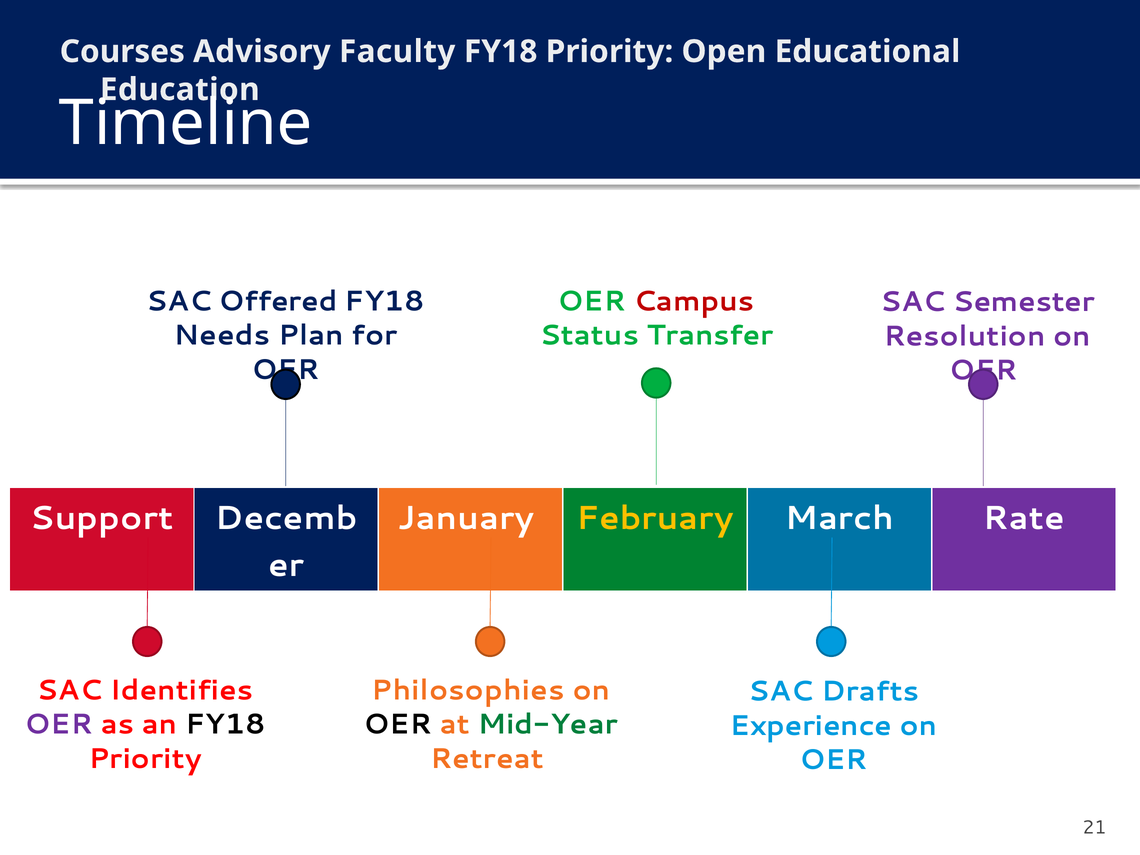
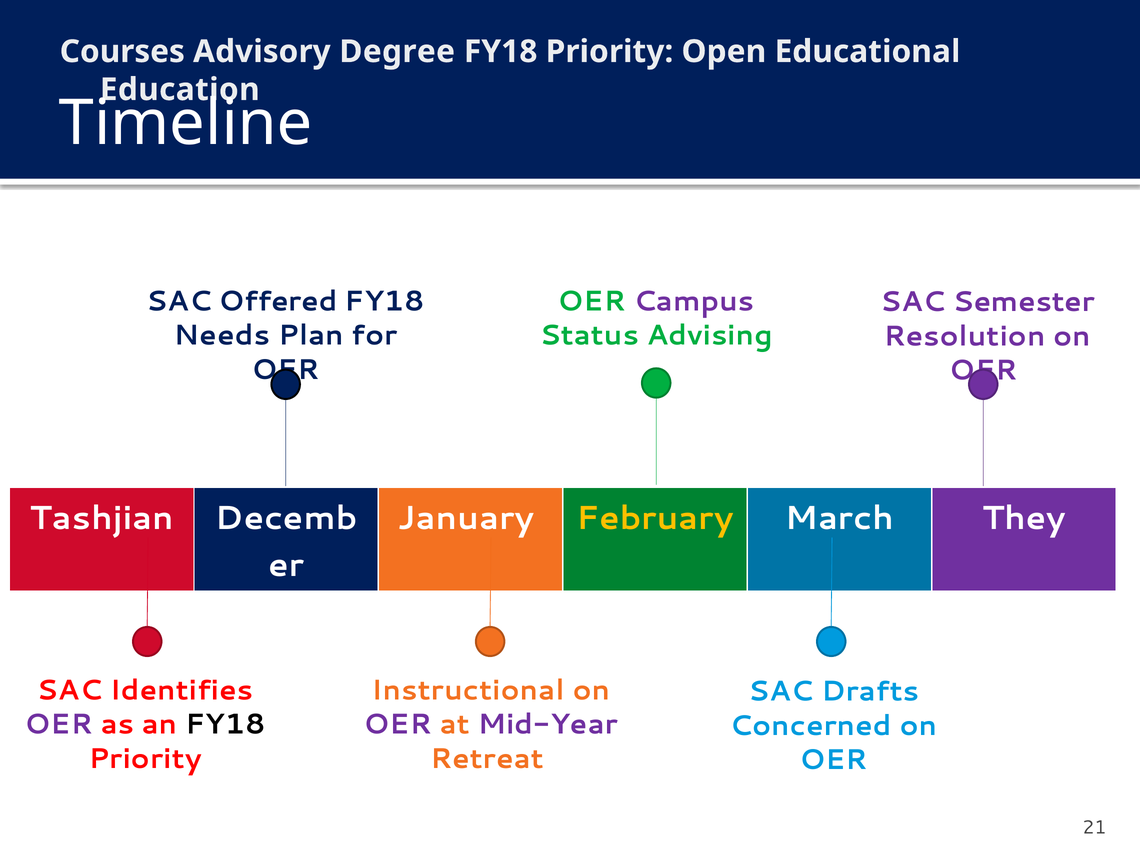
Faculty: Faculty -> Degree (397, 52)
Campus colour: red -> purple (694, 301)
Transfer: Transfer -> Advising (710, 335)
Support: Support -> Tashjian (102, 518)
Rate: Rate -> They (1024, 518)
Philosophies: Philosophies -> Instructional (468, 690)
OER colour: black -> purple (398, 724)
Mid-Year colour: green -> purple (548, 724)
Experience: Experience -> Concerned (811, 726)
